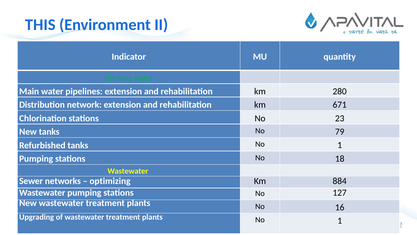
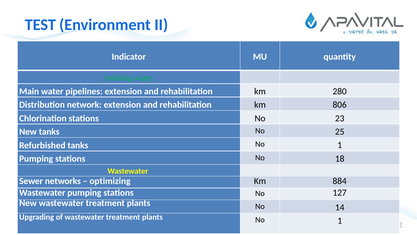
THIS: THIS -> TEST (40, 25)
671: 671 -> 806 (340, 105)
79: 79 -> 25 (340, 132)
16: 16 -> 14 (340, 207)
